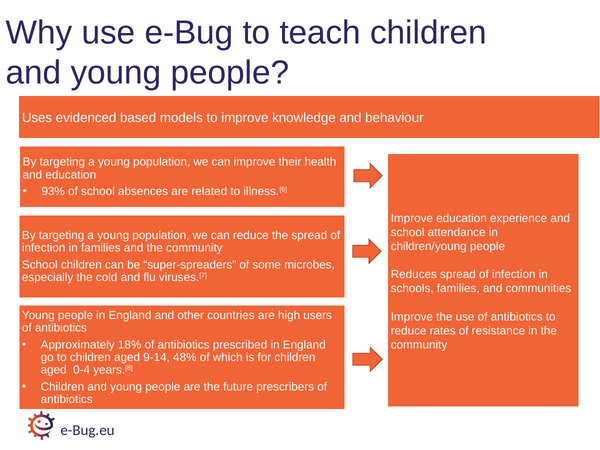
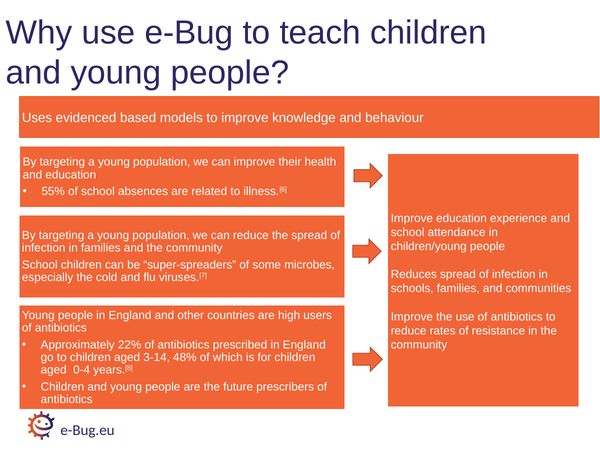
93%: 93% -> 55% (53, 191)
18%: 18% -> 22% (130, 345)
9-14: 9-14 -> 3-14 (157, 357)
